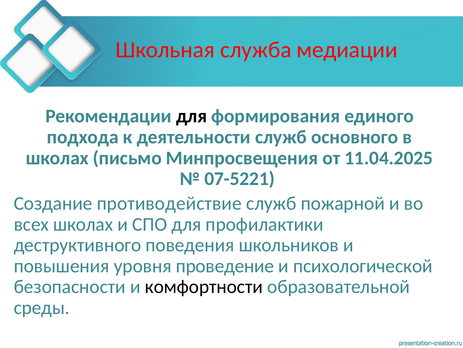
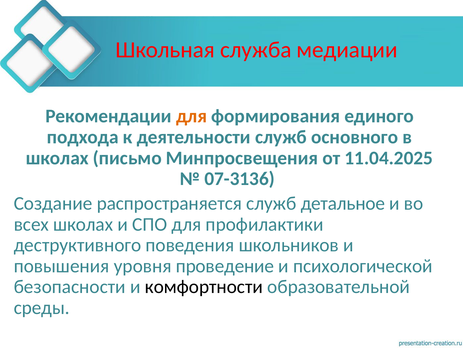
для colour: black -> orange (191, 116)
07-5221: 07-5221 -> 07-3136 (240, 178)
противодействие: противодействие -> распространяется (169, 203)
пожарной: пожарной -> детальное (343, 203)
